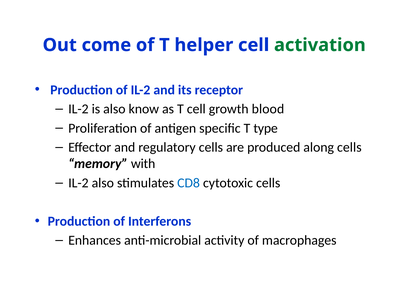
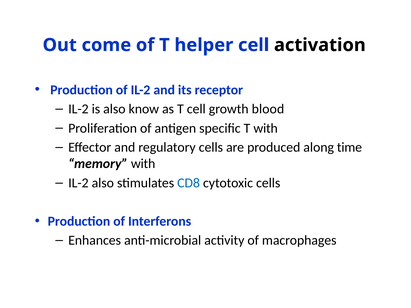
activation colour: green -> black (320, 45)
T type: type -> with (266, 128)
along cells: cells -> time (349, 147)
